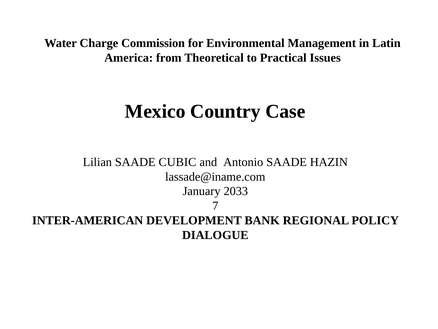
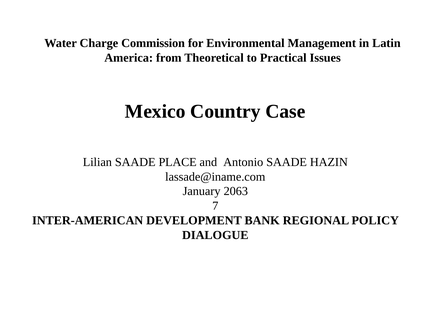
CUBIC: CUBIC -> PLACE (178, 162)
2033: 2033 -> 2063 (236, 191)
